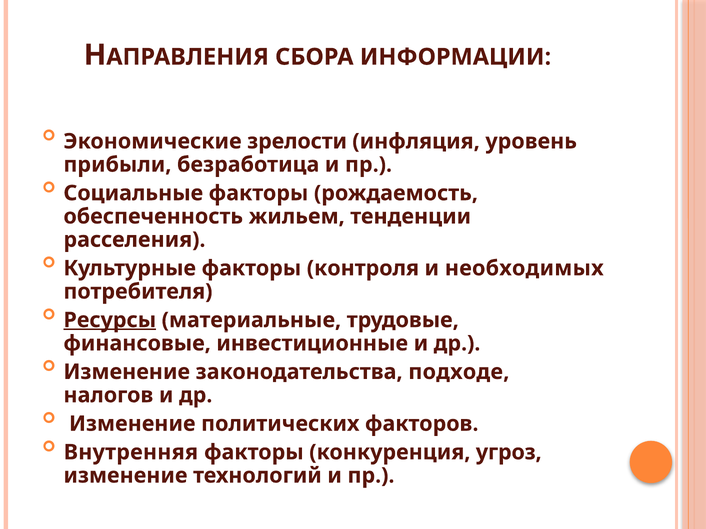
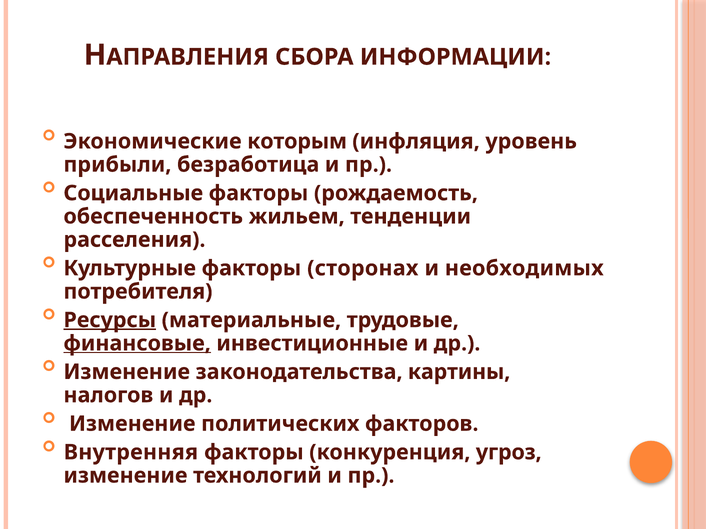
зрелости: зрелости -> которым (297, 141)
контроля: контроля -> сторонах (363, 268)
финансовые underline: none -> present (137, 344)
подходе: подходе -> картины (459, 372)
